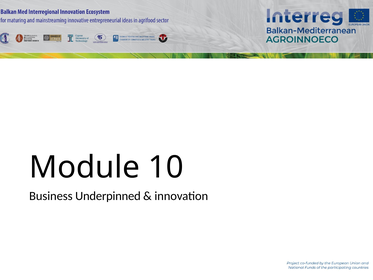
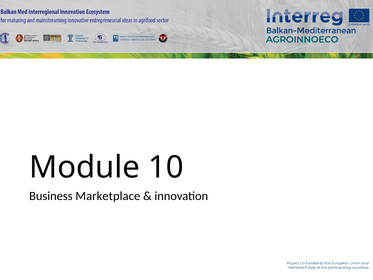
Underpinned: Underpinned -> Marketplace (108, 196)
